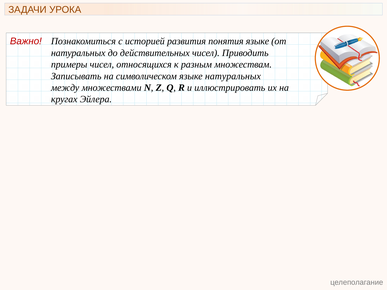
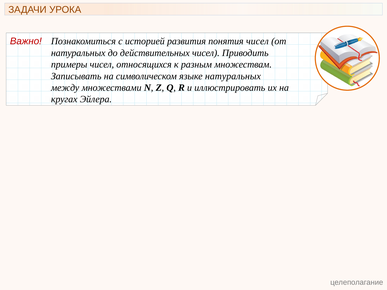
понятия языке: языке -> чисел (257, 41)
